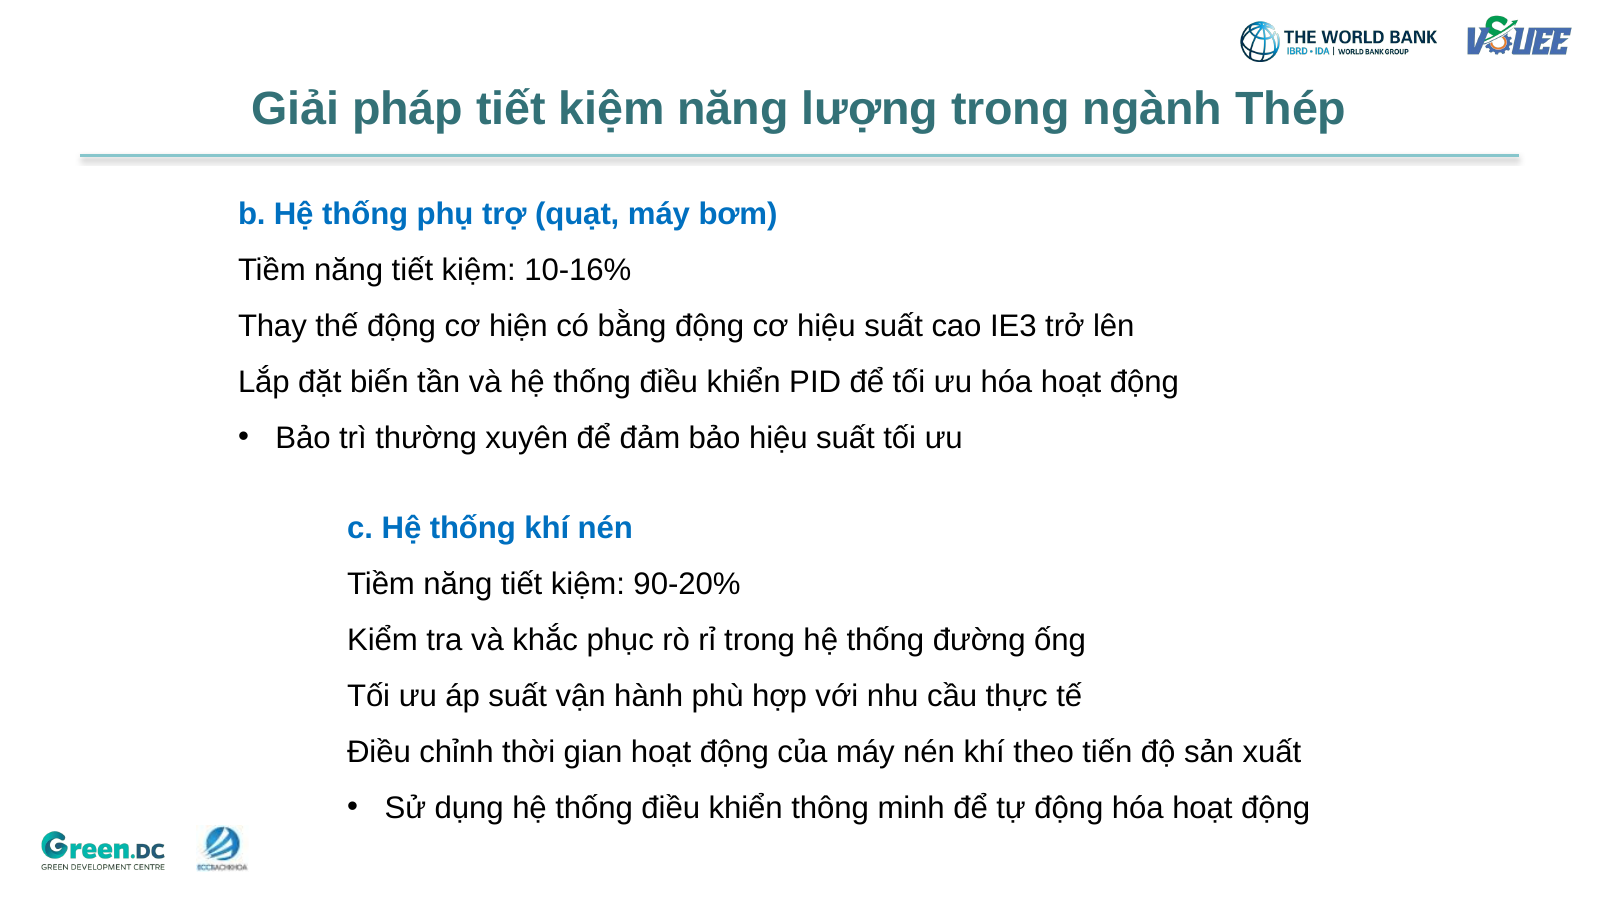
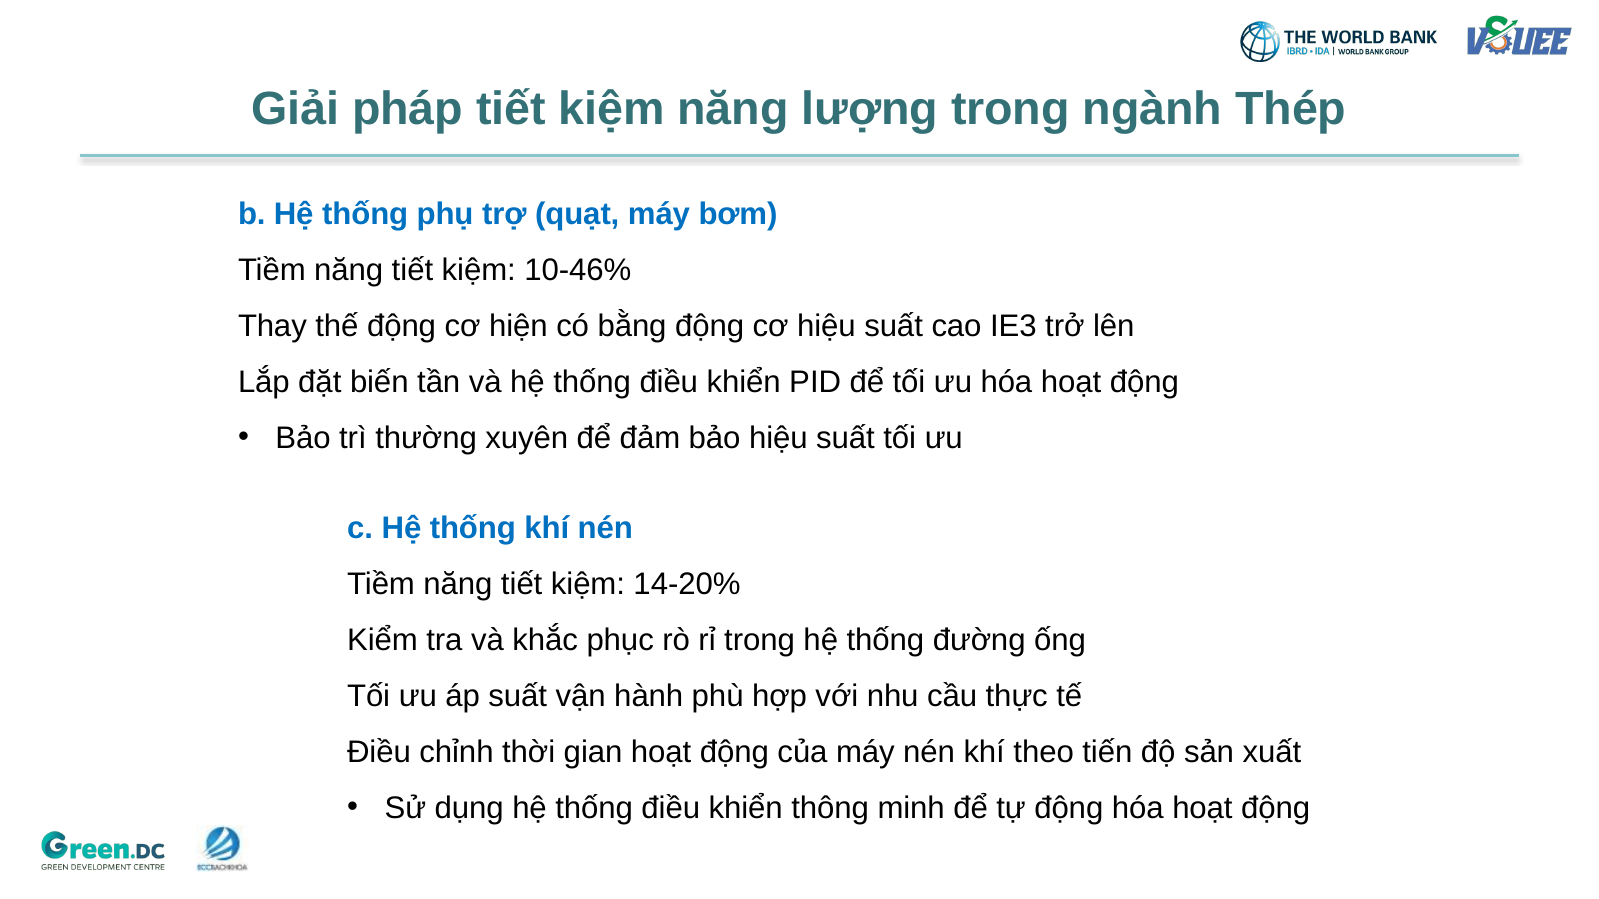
10-16%: 10-16% -> 10-46% (578, 270)
90-20%: 90-20% -> 14-20% (687, 585)
